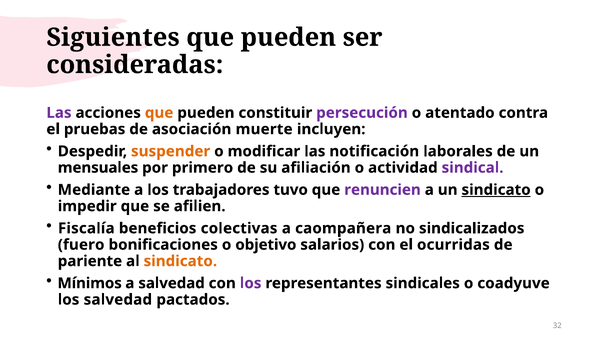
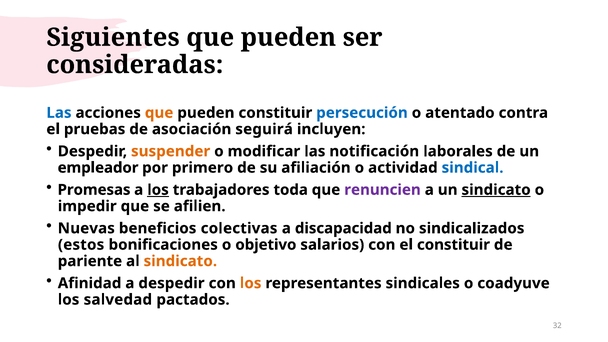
Las colour: purple -> blue (59, 113)
persecución colour: purple -> blue (362, 113)
muerte: muerte -> seguirá (264, 129)
mensuales: mensuales -> empleador (98, 168)
sindical colour: purple -> blue (473, 168)
Mediante: Mediante -> Promesas (94, 190)
los underline: none -> present (158, 190)
tuvo: tuvo -> toda (291, 190)
Fiscalía: Fiscalía -> Nuevas (86, 228)
caompañera: caompañera -> discapacidad (343, 228)
fuero: fuero -> estos (81, 245)
el ocurridas: ocurridas -> constituir (453, 245)
Mínimos: Mínimos -> Afinidad (90, 283)
a salvedad: salvedad -> despedir (171, 283)
los colour: purple -> orange (251, 283)
